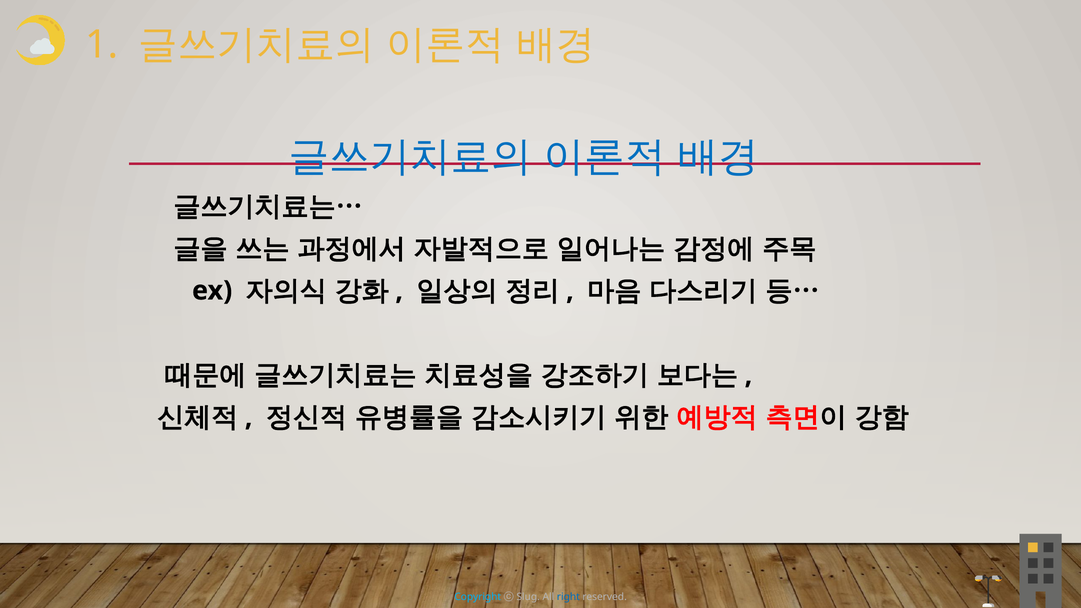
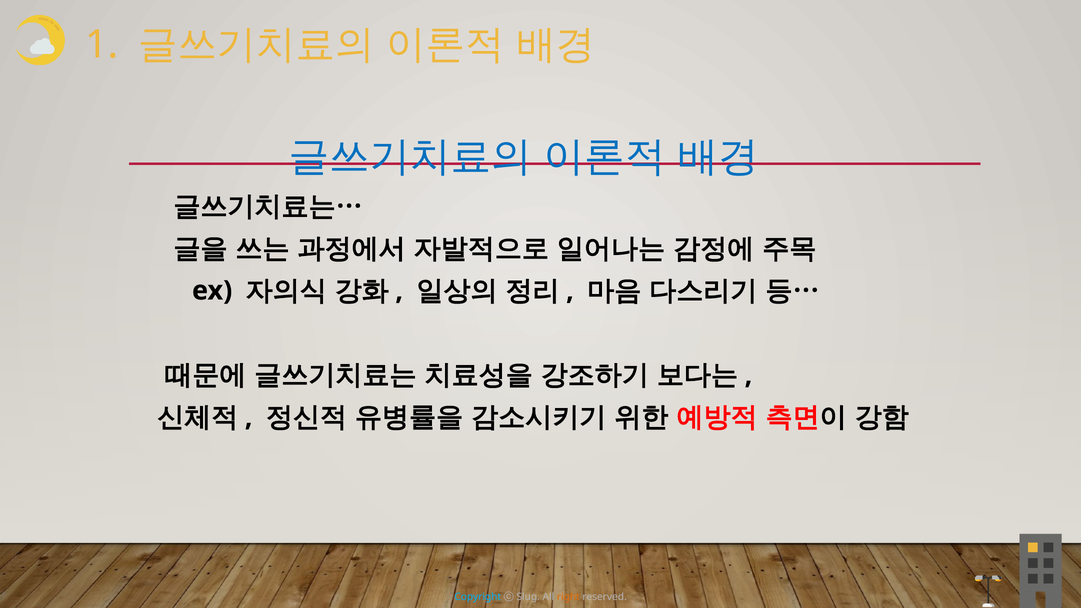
right colour: blue -> orange (568, 597)
